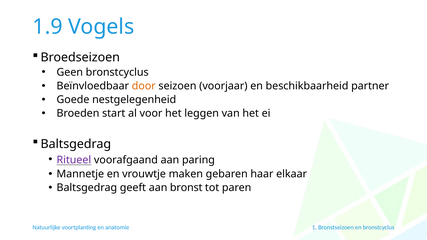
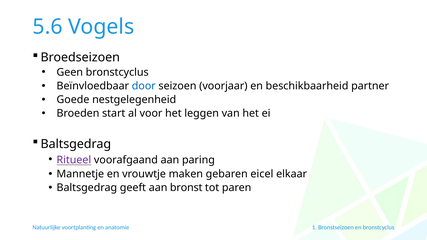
1.9: 1.9 -> 5.6 (48, 27)
door colour: orange -> blue (144, 86)
haar: haar -> eicel (262, 174)
